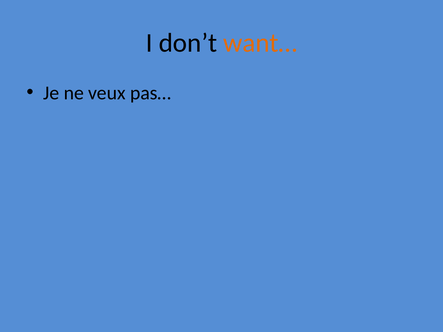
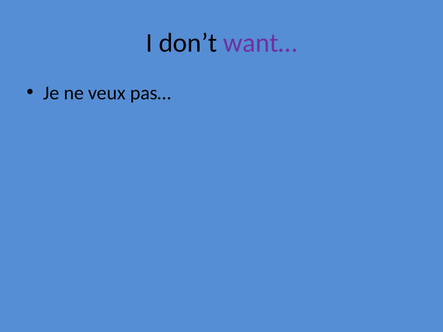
want… colour: orange -> purple (260, 43)
